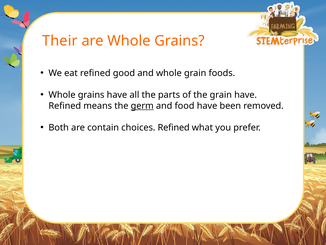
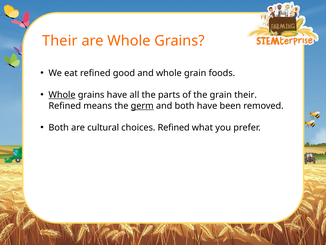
Whole underline: none -> present (62, 95)
grain have: have -> their (246, 95)
and food: food -> both (185, 106)
contain: contain -> cultural (103, 127)
